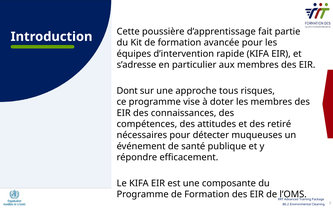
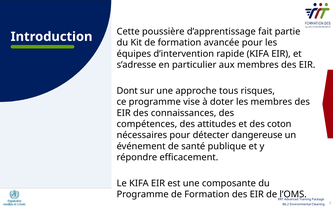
retiré: retiré -> coton (279, 124)
muqueuses: muqueuses -> dangereuse (257, 135)
